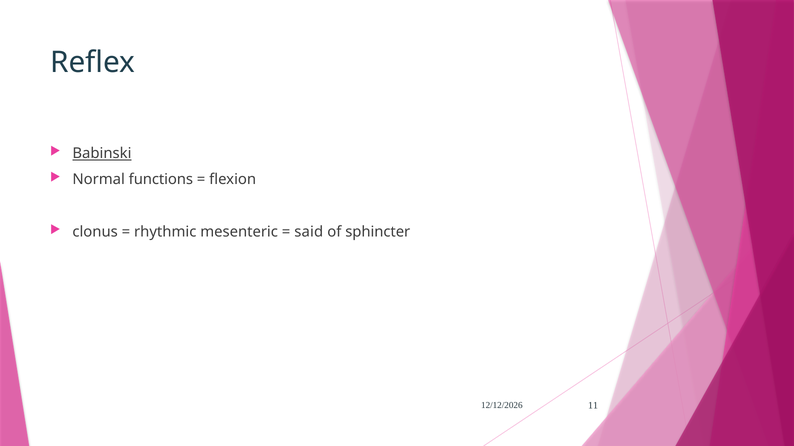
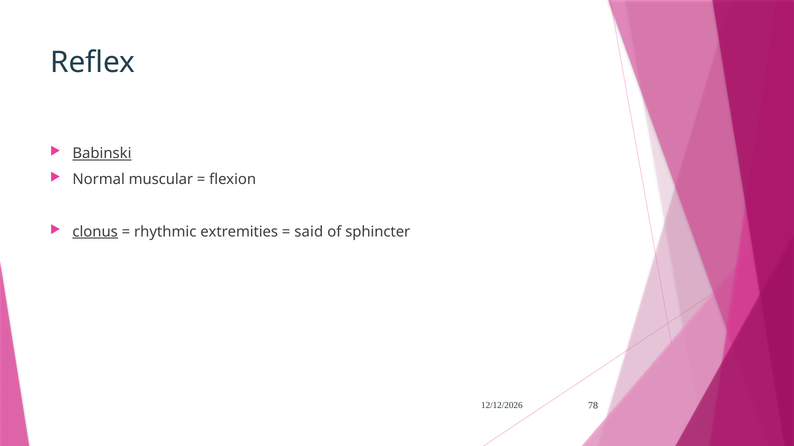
functions: functions -> muscular (161, 180)
clonus underline: none -> present (95, 232)
mesenteric: mesenteric -> extremities (239, 232)
11: 11 -> 78 (593, 406)
